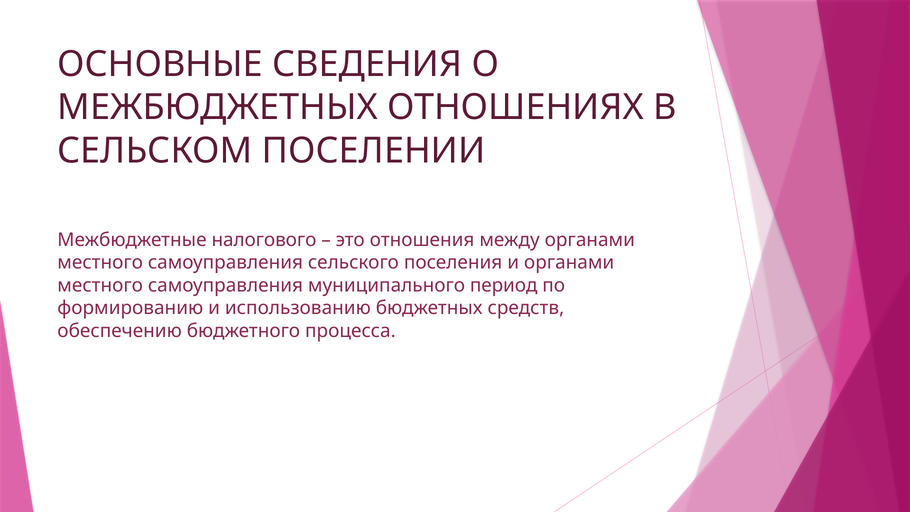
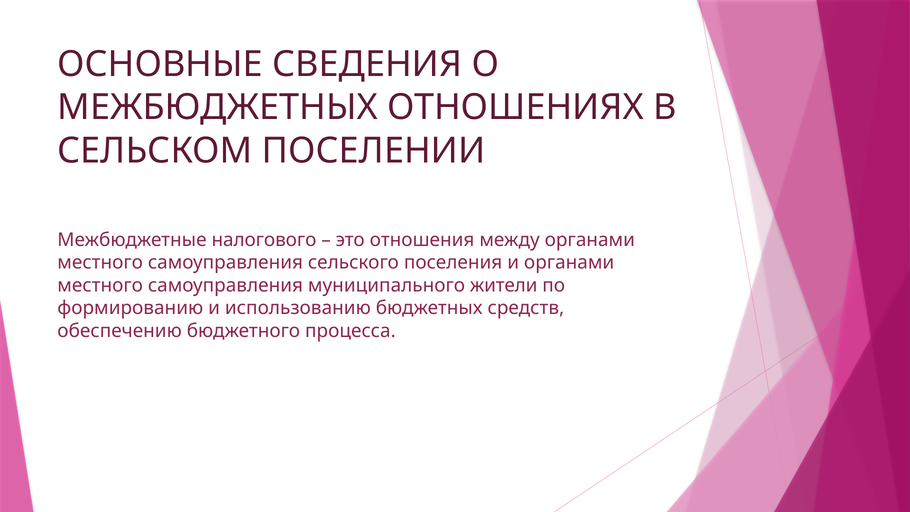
период: период -> жители (504, 285)
